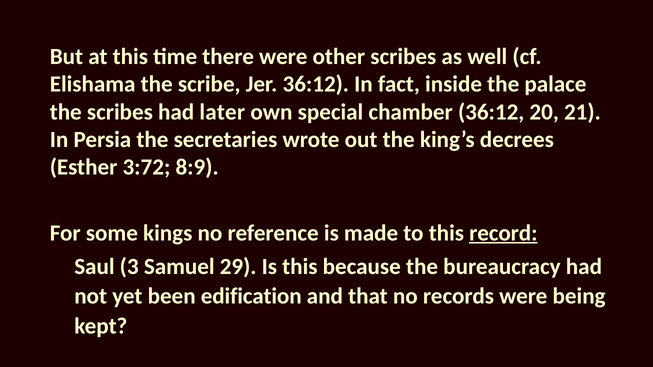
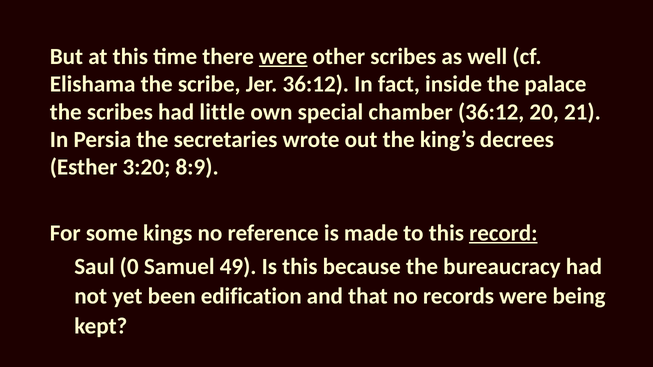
were underline: none -> present (283, 57)
later: later -> little (222, 112)
3:72: 3:72 -> 3:20 (146, 167)
3: 3 -> 0 (129, 267)
29: 29 -> 49 (238, 267)
